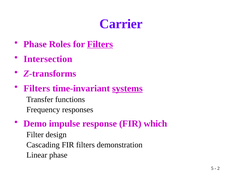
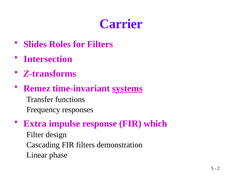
Phase: Phase -> Slides (35, 44)
Filters underline: present -> none (100, 44)
Filters: Filters -> Remez (37, 88)
Demo: Demo -> Extra (35, 124)
